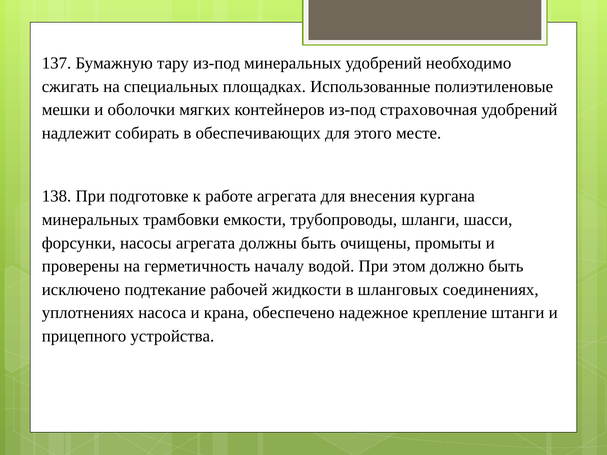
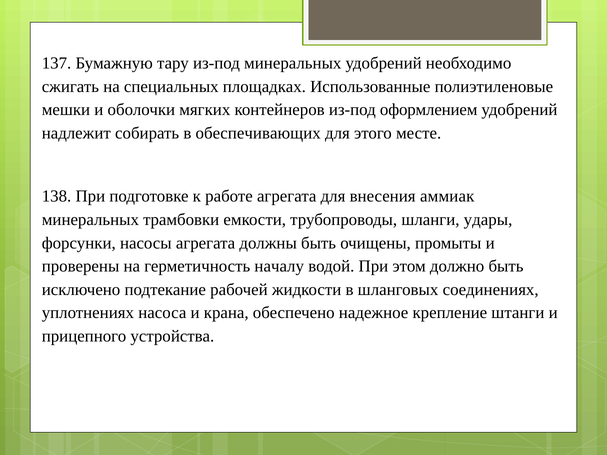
страховочная: страховочная -> оформлением (429, 110)
кургана: кургана -> аммиак (447, 197)
шасси: шасси -> удары (488, 220)
